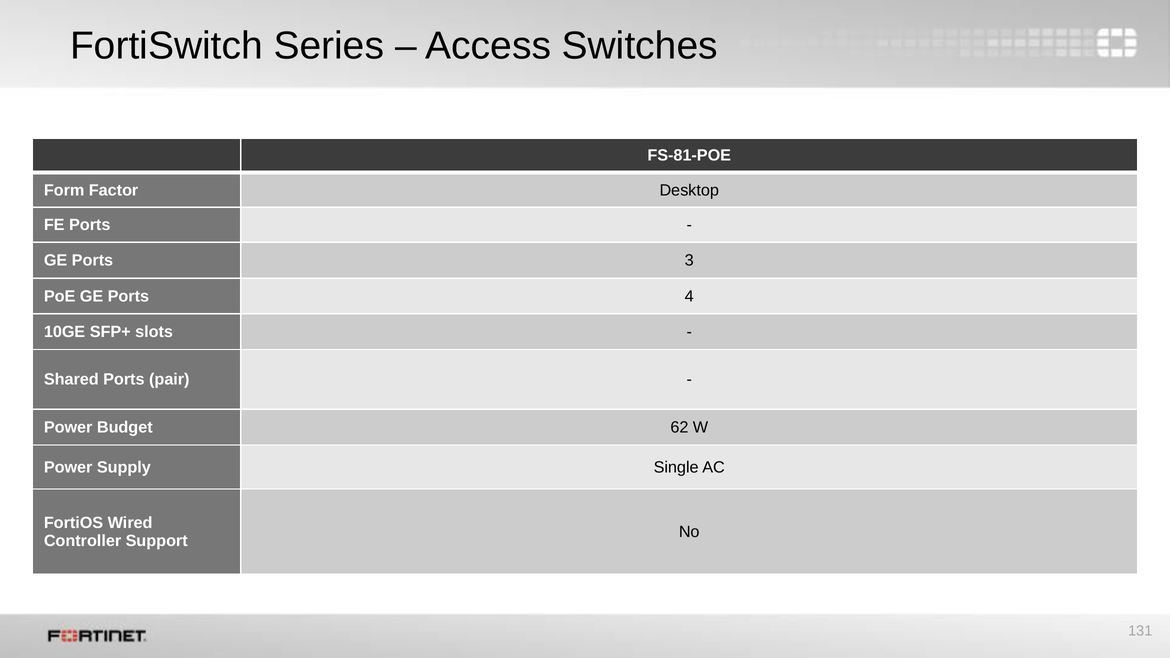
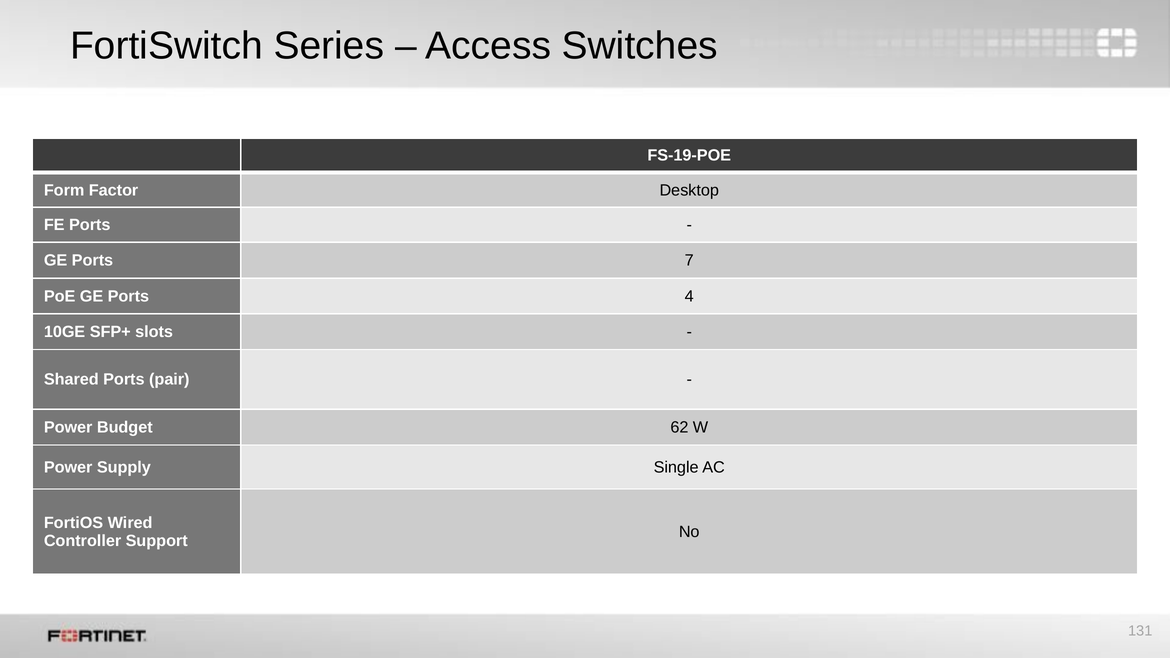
FS-81-POE: FS-81-POE -> FS-19-POE (689, 156)
3: 3 -> 7 (689, 260)
